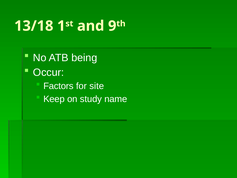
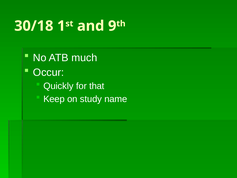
13/18: 13/18 -> 30/18 (34, 26)
being: being -> much (84, 58)
Factors: Factors -> Quickly (58, 86)
site: site -> that (97, 86)
